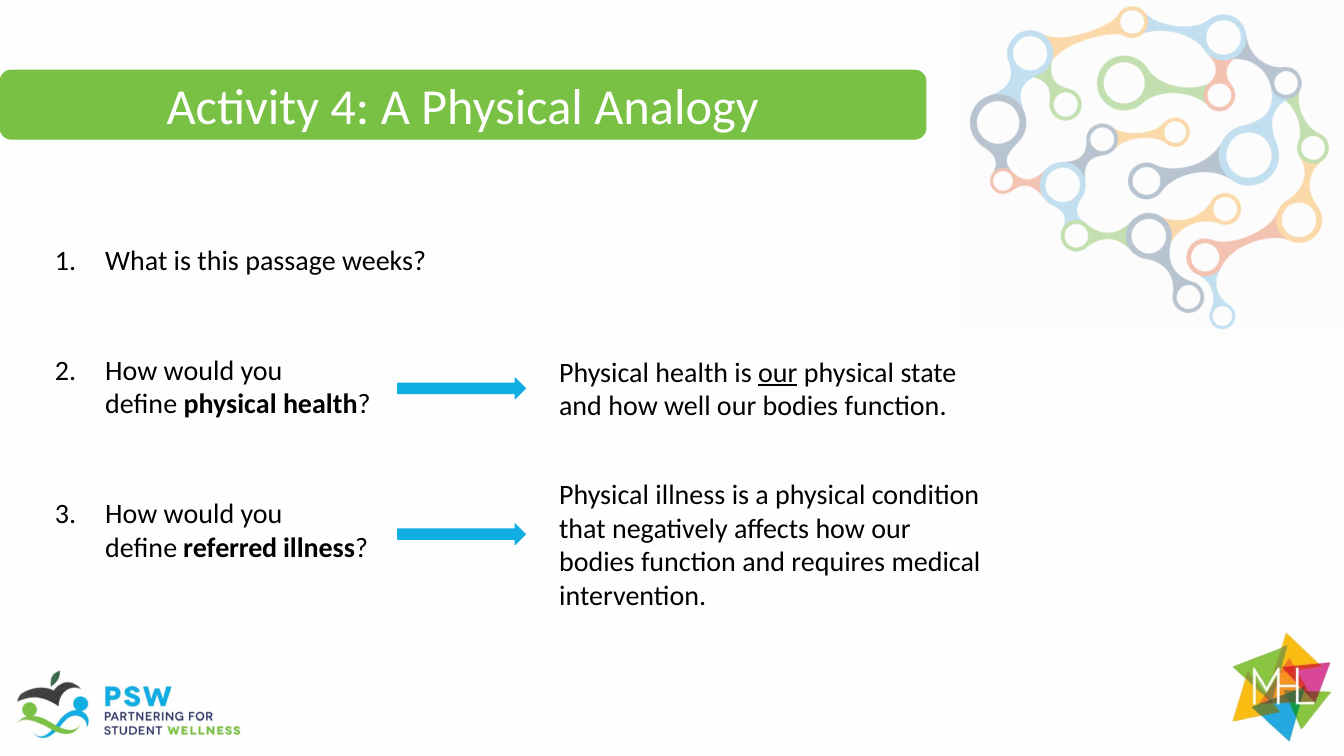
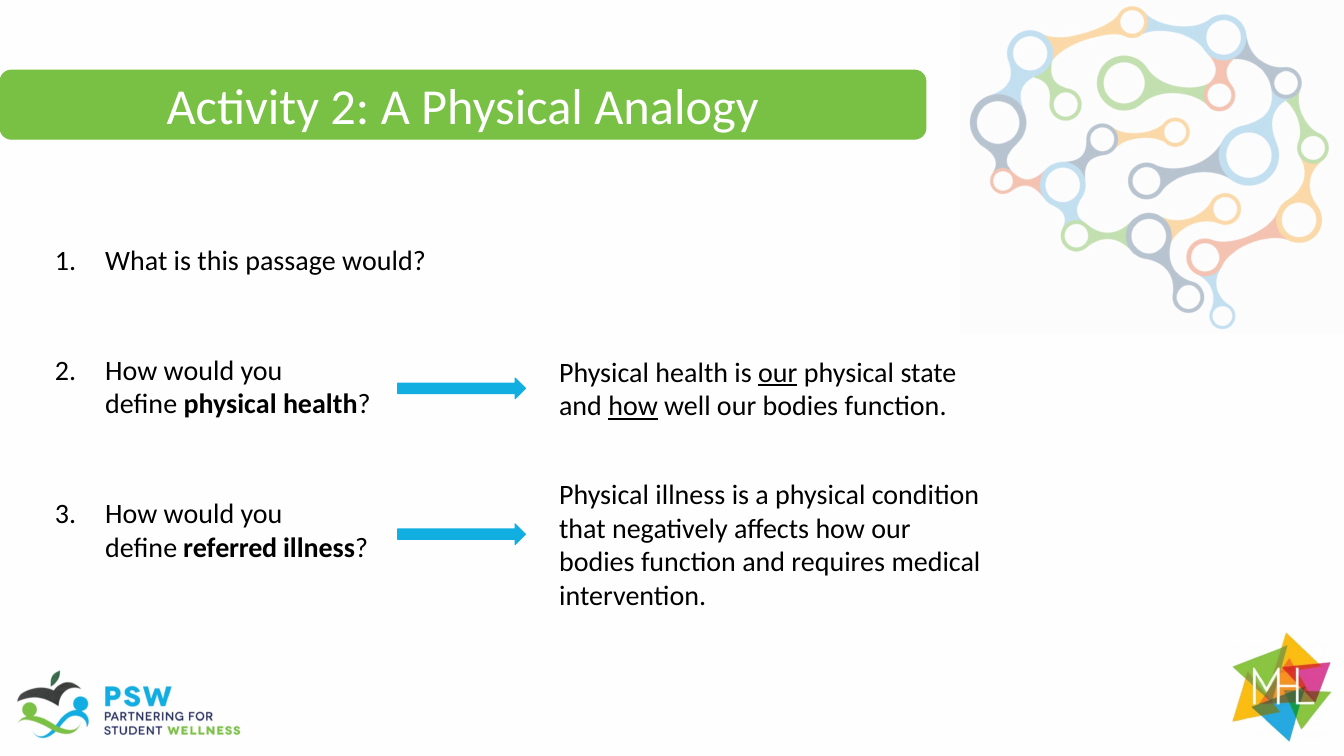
Activity 4: 4 -> 2 (350, 108)
passage weeks: weeks -> would (384, 261)
how underline: none -> present (633, 407)
